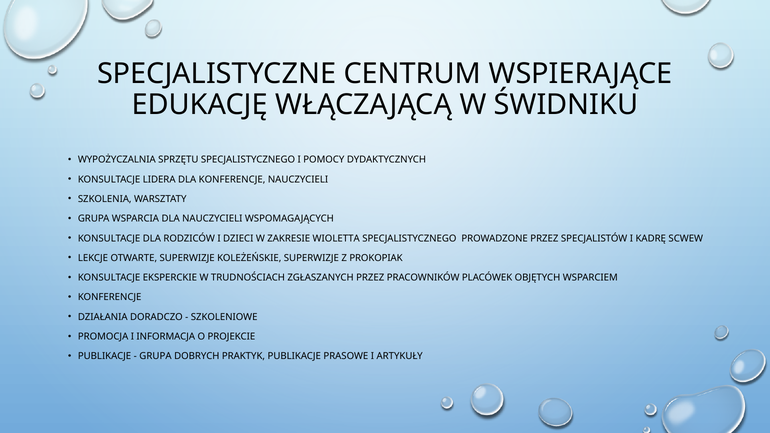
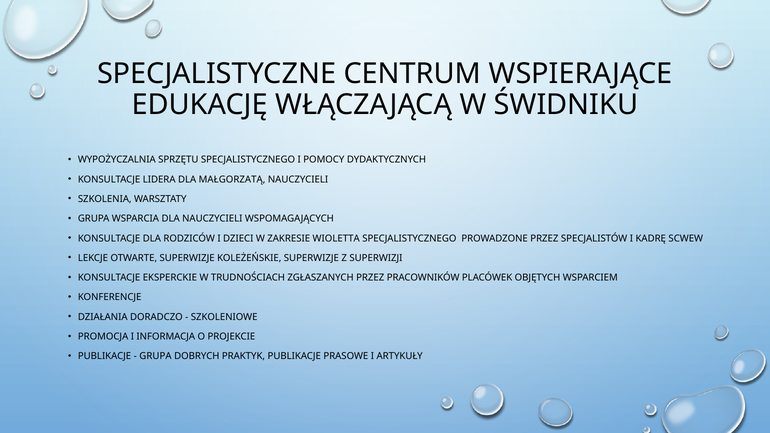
DLA KONFERENCJE: KONFERENCJE -> MAŁGORZATĄ (232, 179)
PROKOPIAK: PROKOPIAK -> SUPERWIZJI (376, 258)
